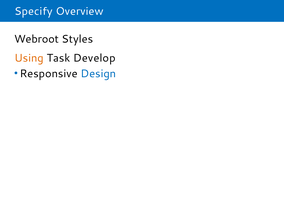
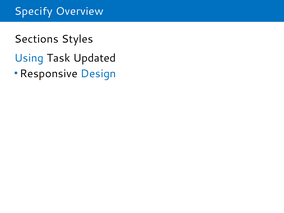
Webroot: Webroot -> Sections (36, 39)
Using colour: orange -> blue (29, 58)
Develop: Develop -> Updated (94, 58)
